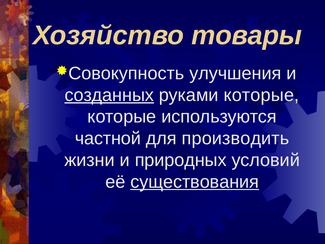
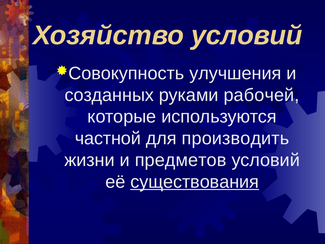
Хозяйство товары: товары -> условий (247, 35)
созданных underline: present -> none (109, 95)
руками которые: которые -> рабочей (261, 95)
природных: природных -> предметов (181, 160)
